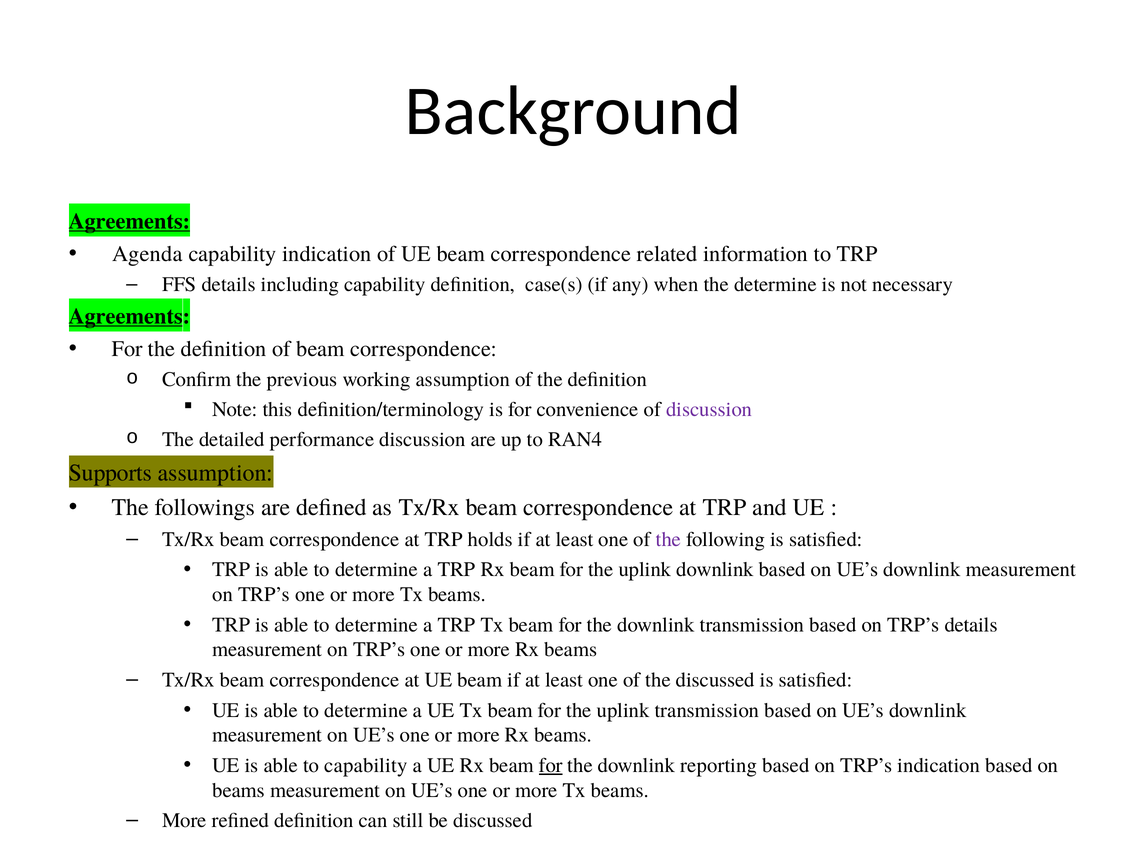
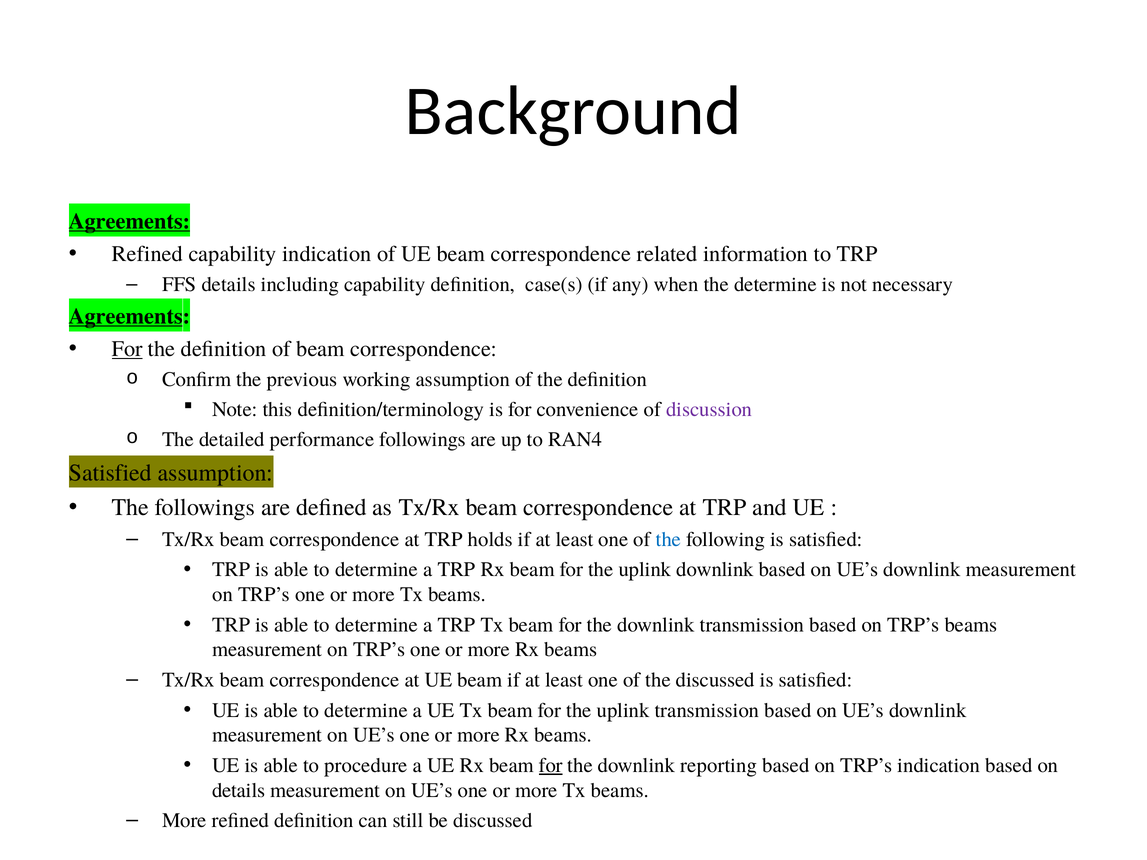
Agenda: Agenda -> Refined (147, 254)
For underline: none -> present (127, 349)
performance discussion: discussion -> followings (423, 440)
Supports: Supports -> Satisfied (110, 473)
the colour: purple -> blue (668, 539)
TRP’s details: details -> beams (971, 625)
to capability: capability -> procedure (366, 766)
beams: beams -> details (239, 791)
